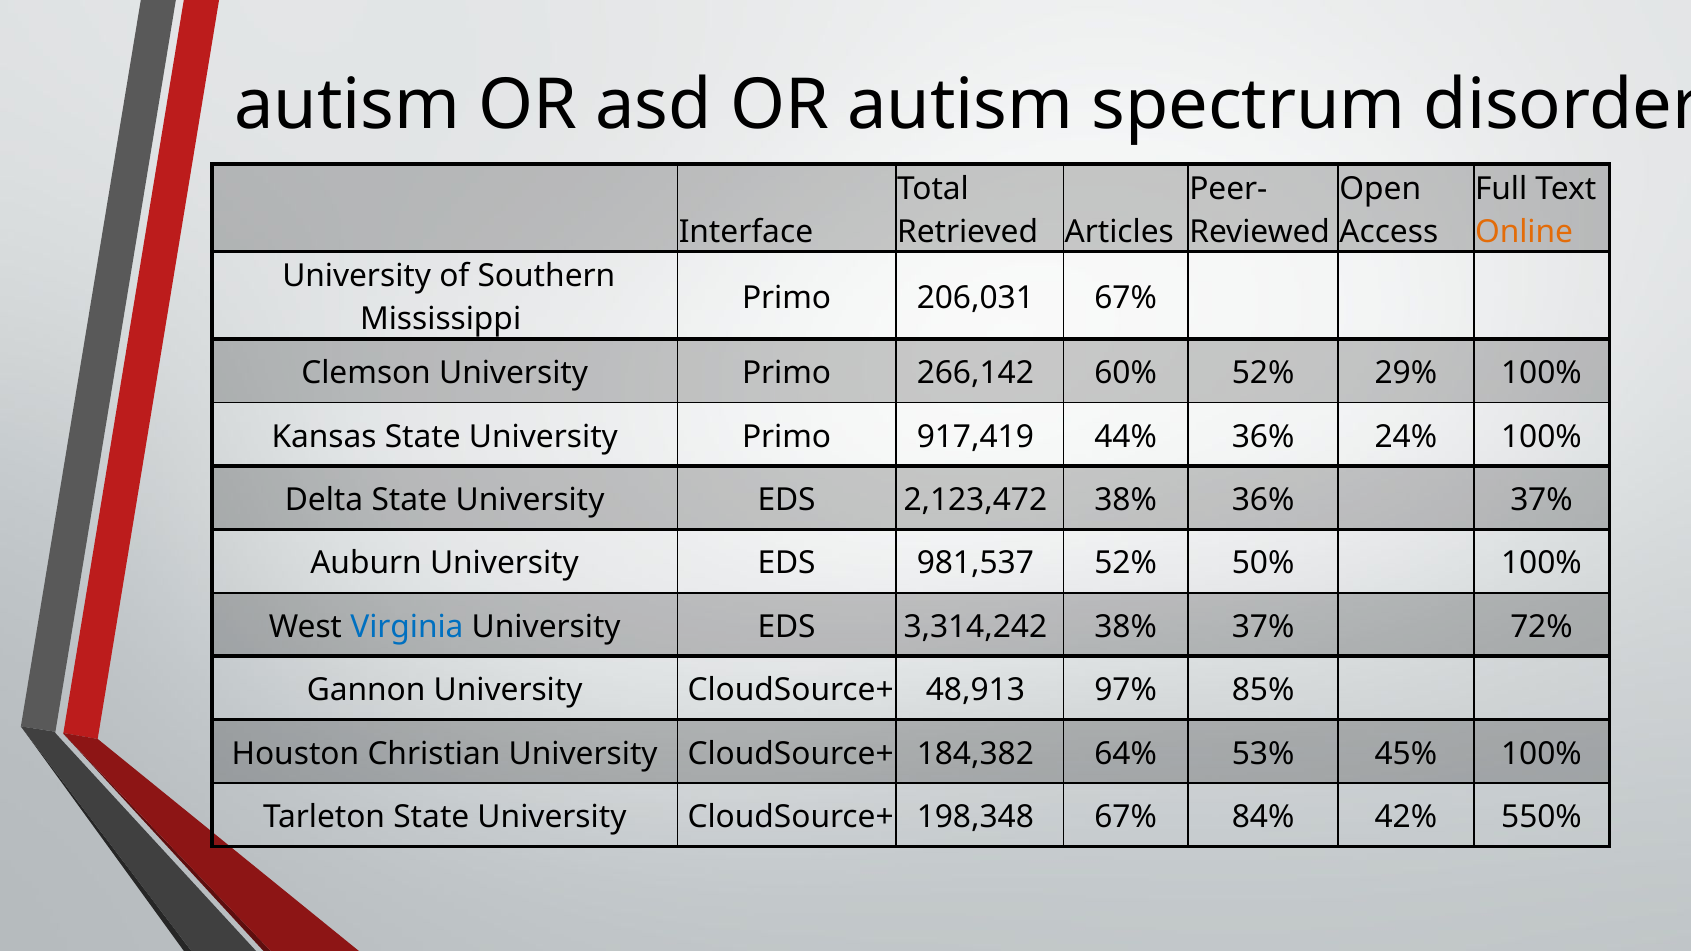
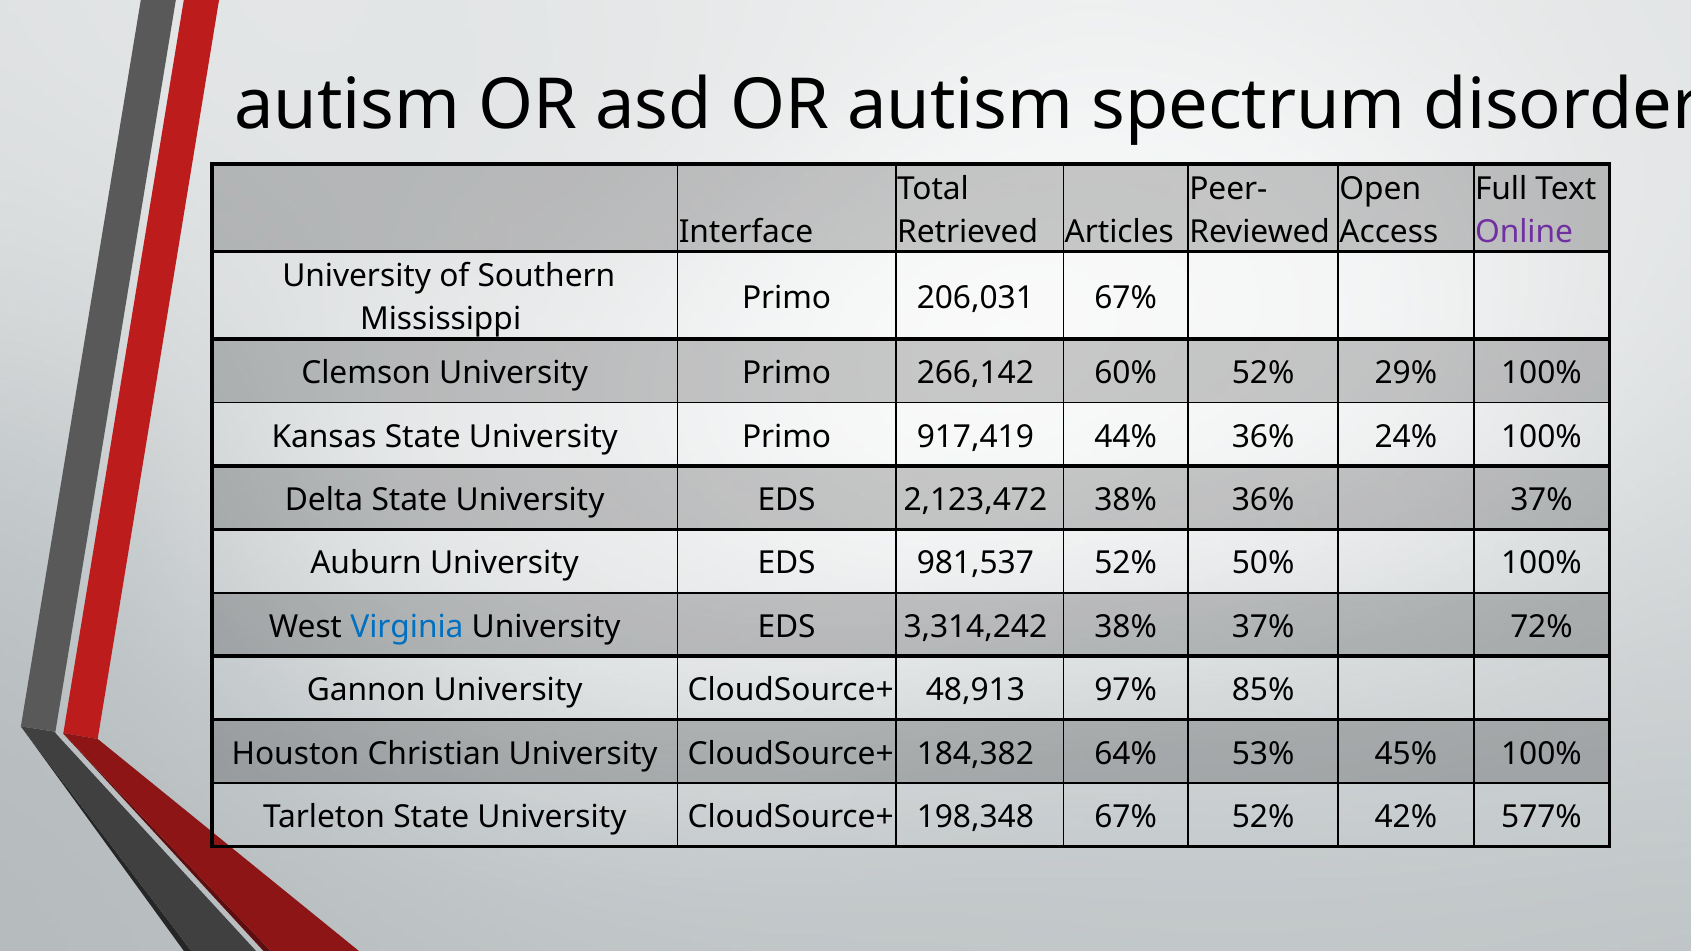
Online colour: orange -> purple (1524, 232)
67% 84%: 84% -> 52% (1263, 817)
550%: 550% -> 577% (1541, 817)
